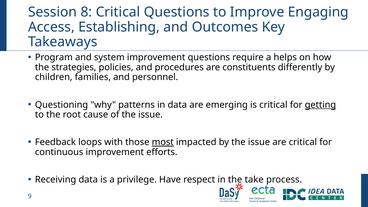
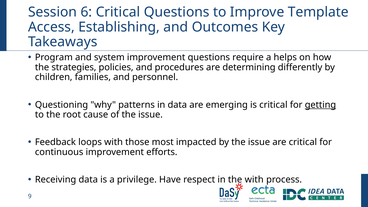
8: 8 -> 6 (86, 12)
Engaging: Engaging -> Template (318, 12)
constituents: constituents -> determining (249, 67)
most underline: present -> none (163, 142)
the take: take -> with (254, 180)
